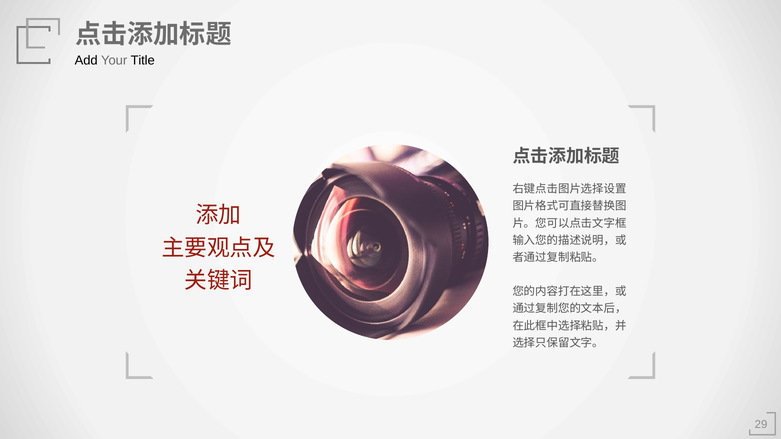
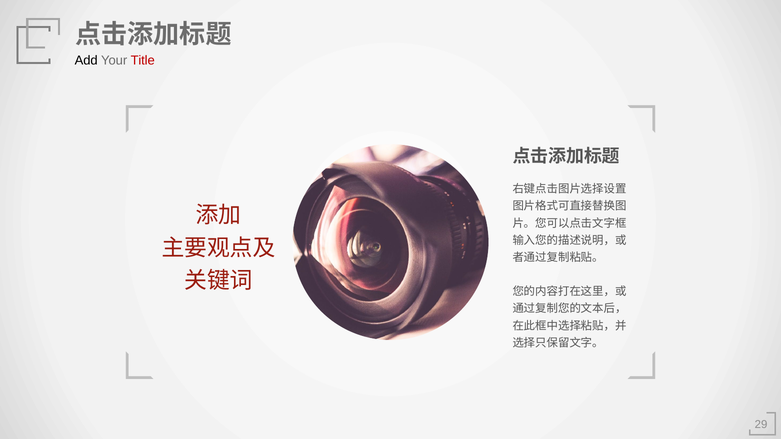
Title colour: black -> red (143, 60)
